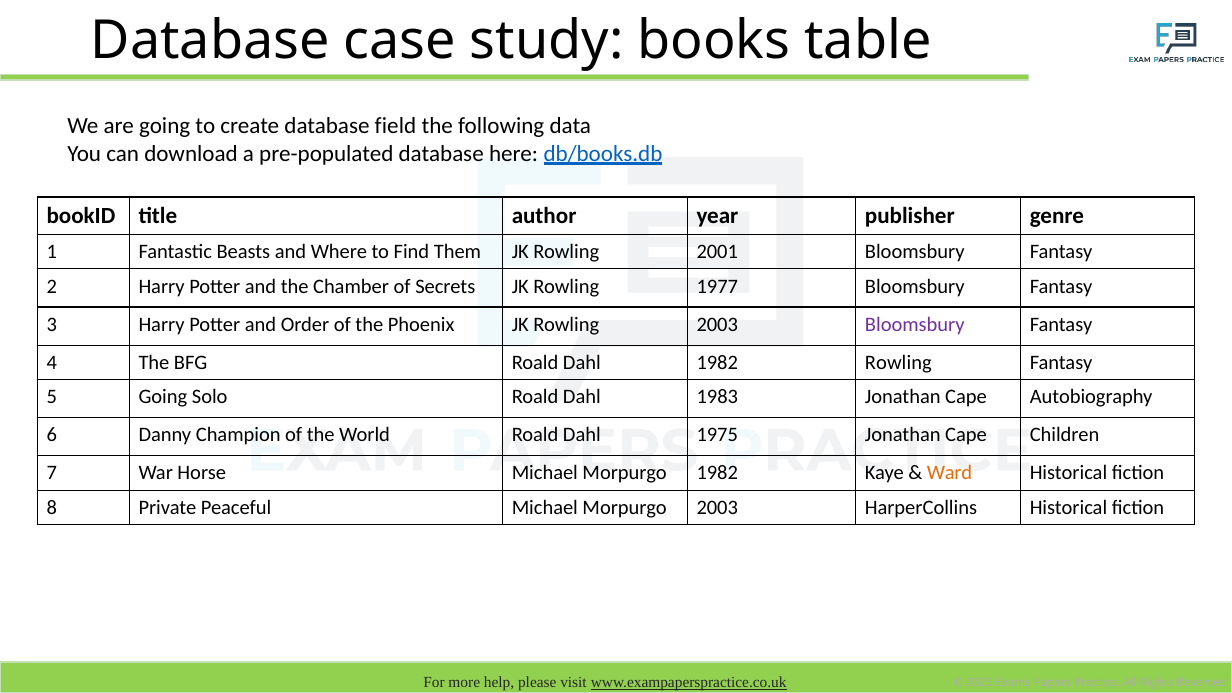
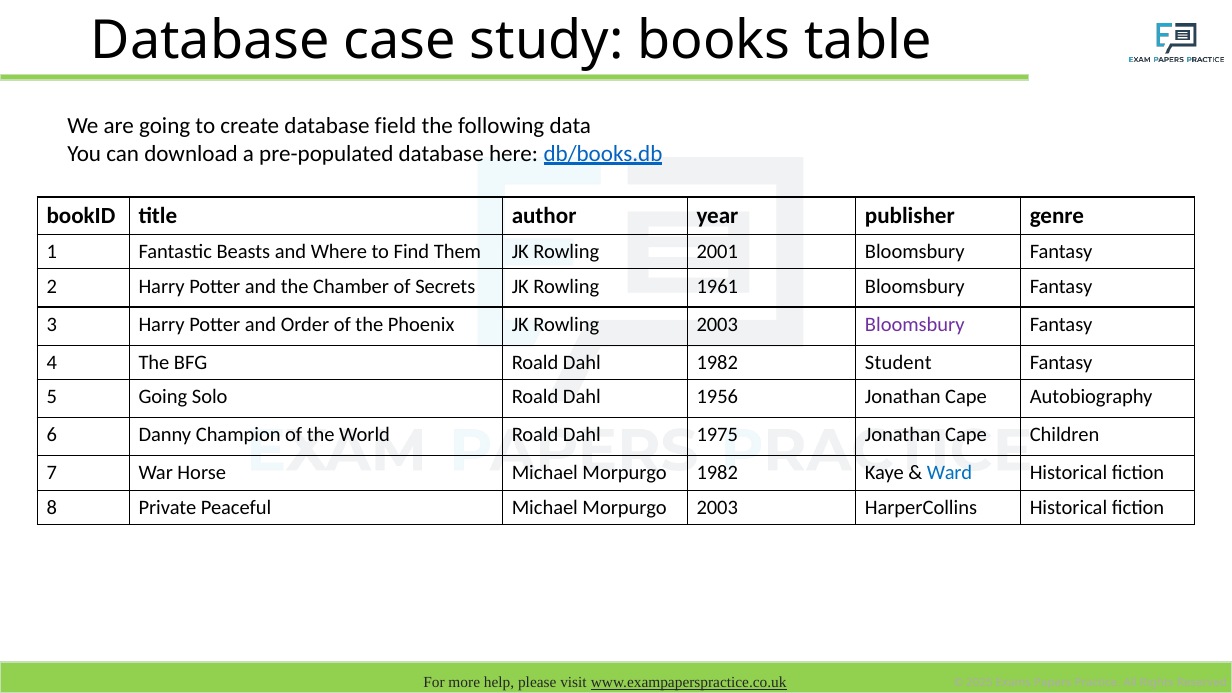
1977: 1977 -> 1961 (717, 286)
1982 Rowling: Rowling -> Student (898, 362)
1983: 1983 -> 1956 (717, 397)
Ward colour: orange -> blue (950, 473)
